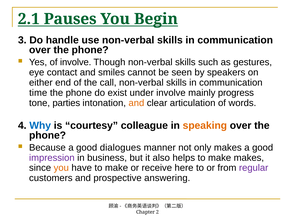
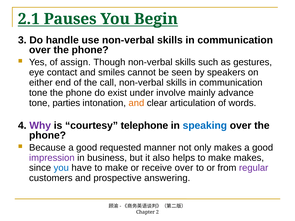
of involve: involve -> assign (76, 62)
time: time -> tone (38, 93)
progress: progress -> advance (236, 93)
Why colour: blue -> purple (40, 126)
colleague: colleague -> telephone (144, 126)
speaking colour: orange -> blue (205, 126)
dialogues: dialogues -> requested (120, 148)
you colour: orange -> blue (61, 168)
receive here: here -> over (184, 168)
